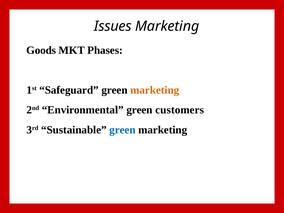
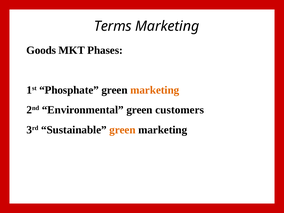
Issues: Issues -> Terms (113, 26)
Safeguard: Safeguard -> Phosphate (69, 90)
green colour: blue -> orange (122, 130)
